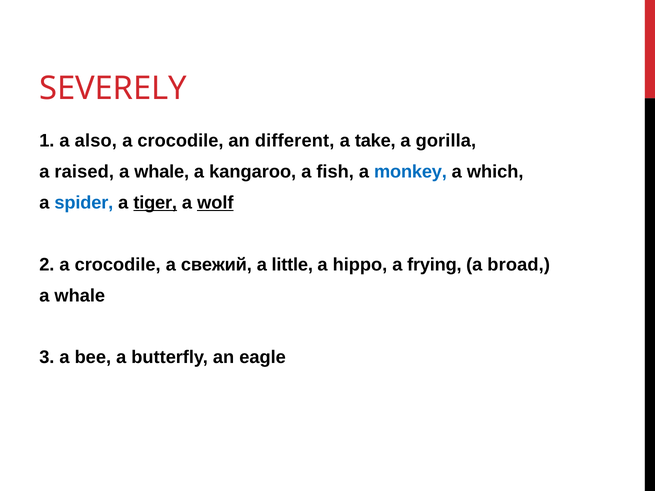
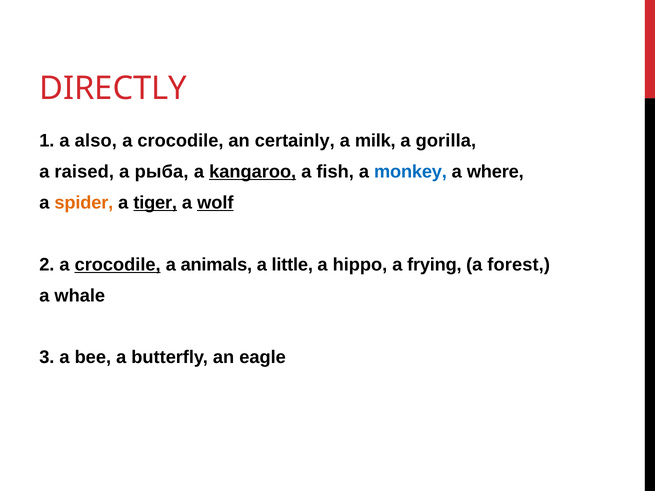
SEVERELY: SEVERELY -> DIRECTLY (113, 89)
different: different -> certainly (295, 141)
take: take -> milk (375, 141)
whale: whale -> рыба (162, 172)
kangaroo underline: none -> present (253, 172)
which: which -> where (495, 172)
spider colour: blue -> orange (84, 203)
crocodile underline: none -> present (118, 265)
свежий: свежий -> animals (216, 265)
broad: broad -> forest (519, 265)
